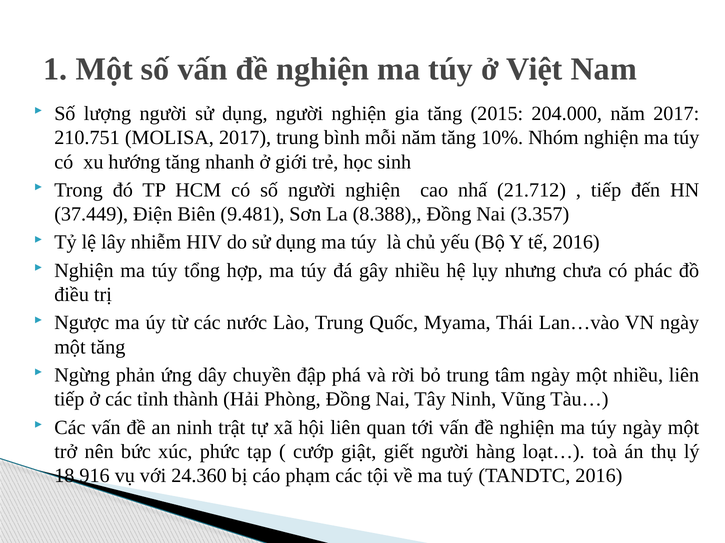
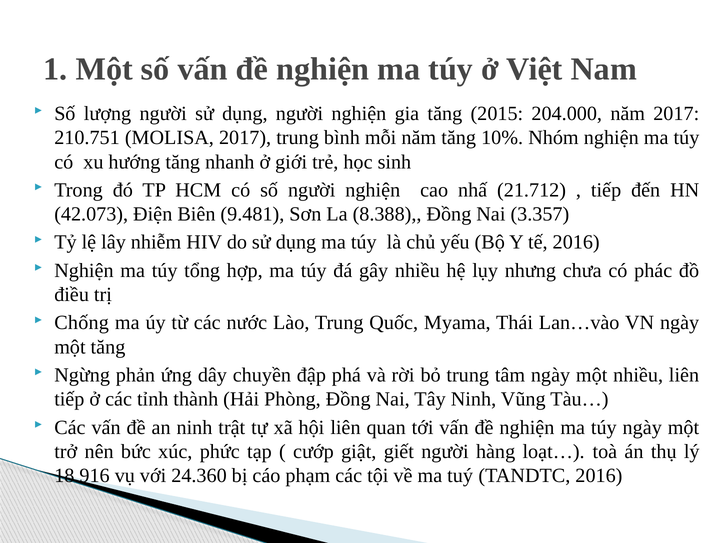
37.449: 37.449 -> 42.073 (91, 214)
Ngược: Ngược -> Chống (82, 323)
